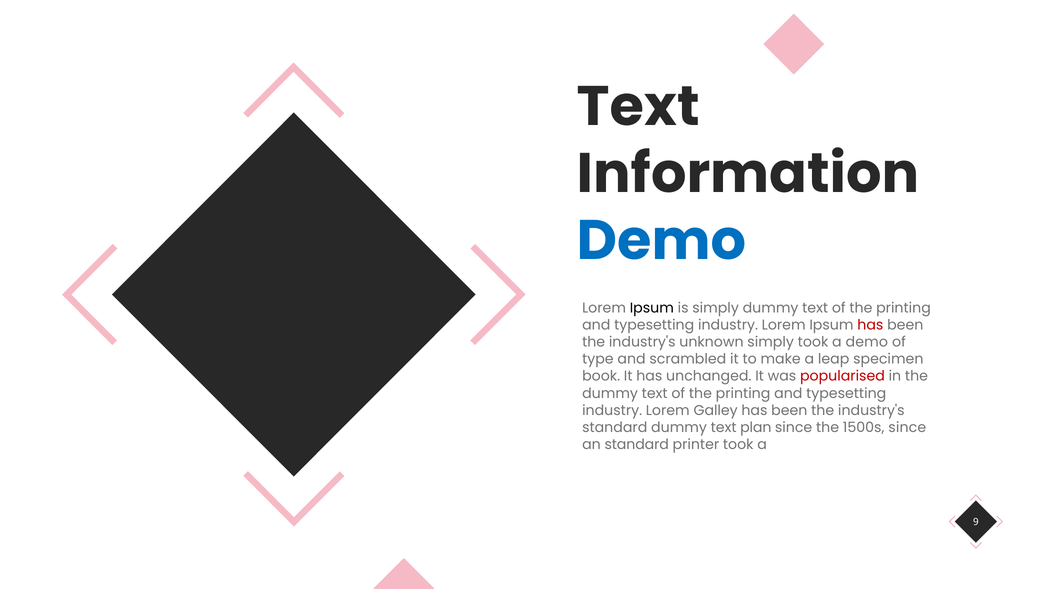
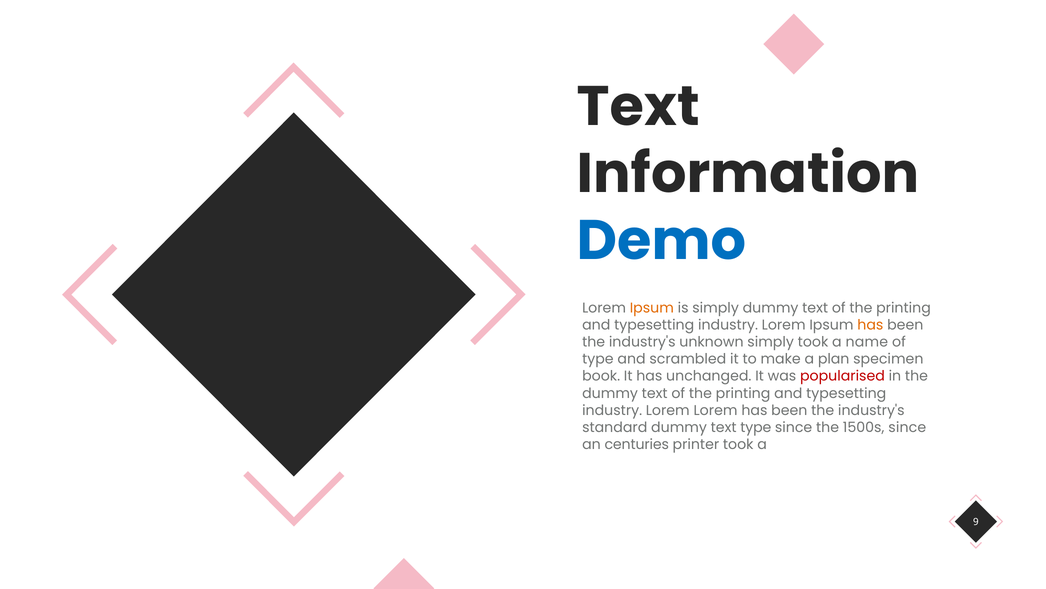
Ipsum colour: black -> orange (652, 308)
has colour: red -> orange (870, 325)
a demo: demo -> name (867, 342)
leap: leap -> plan (834, 359)
Lorem Galley: Galley -> Lorem (716, 410)
text plan: plan -> type (756, 427)
an standard: standard -> centuries (637, 444)
